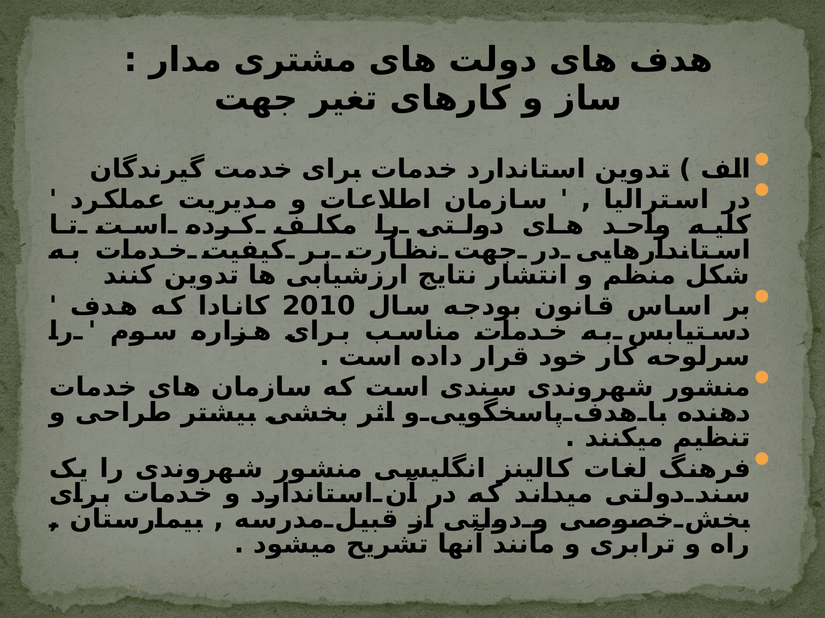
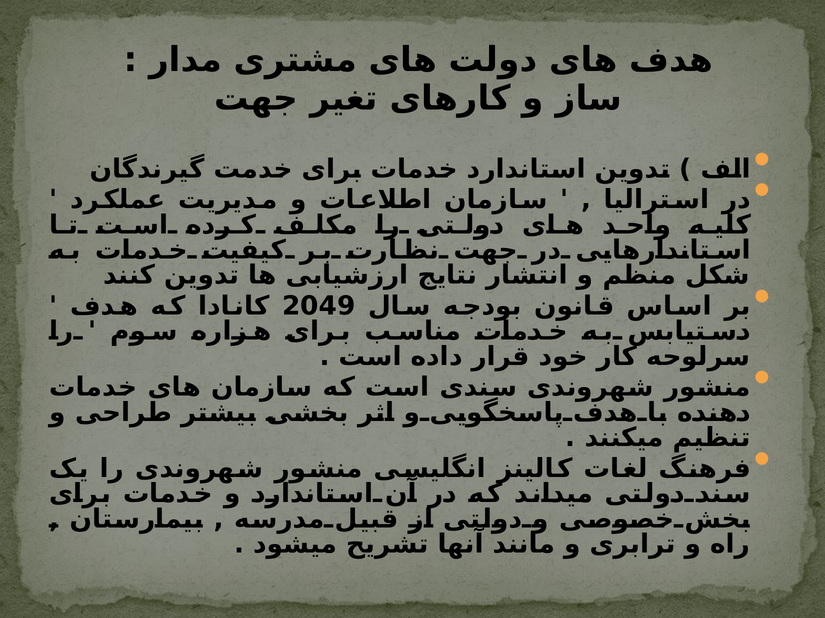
2010: 2010 -> 2049 (319, 306)
